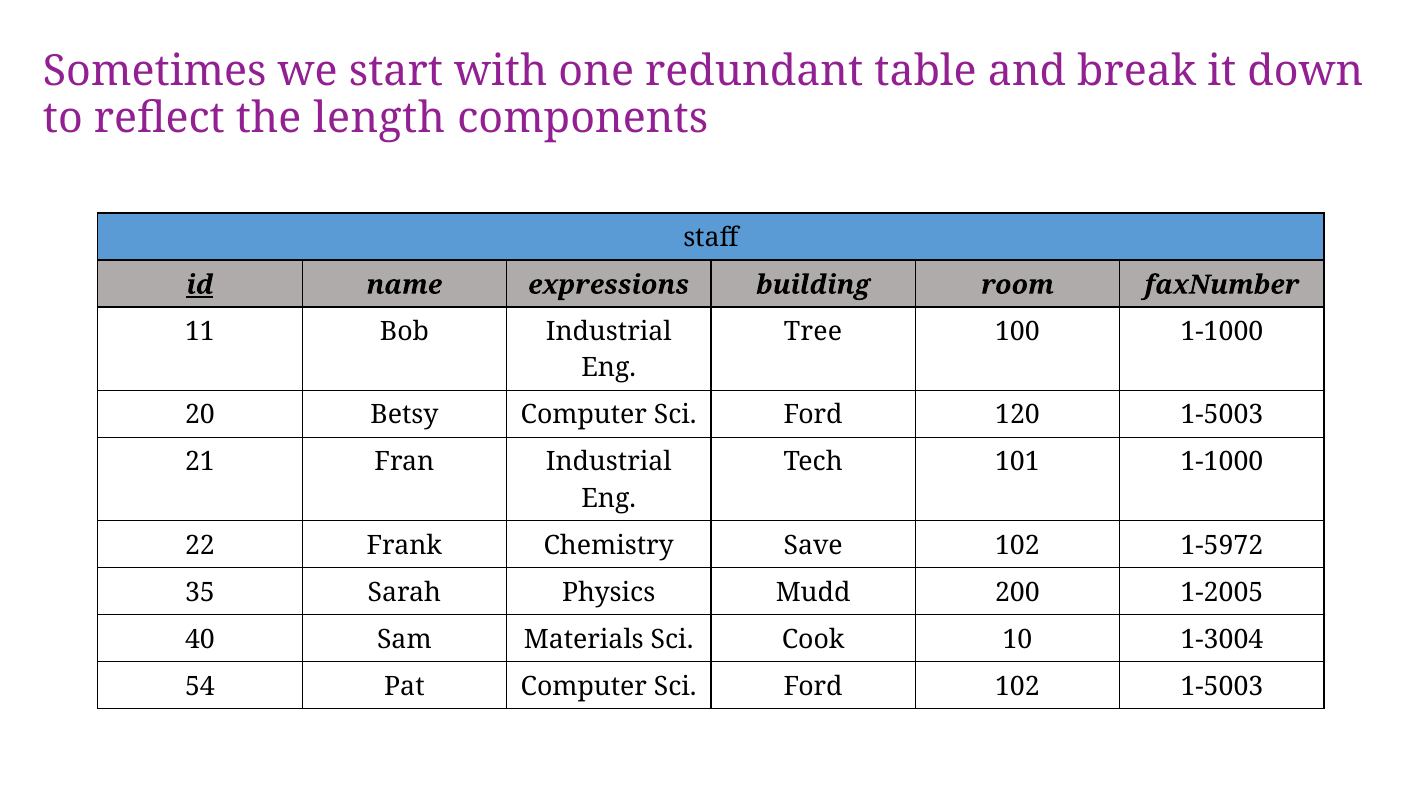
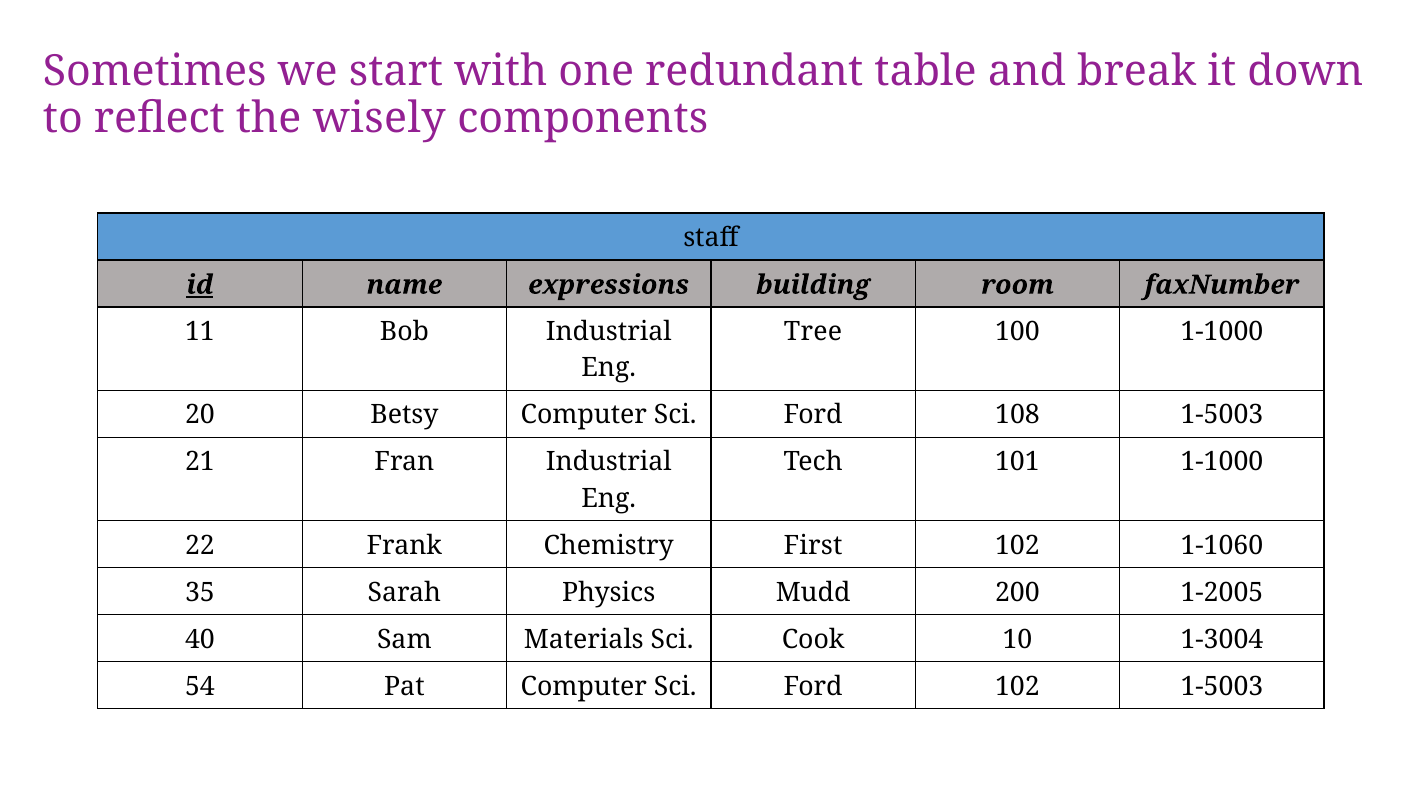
length: length -> wisely (379, 118)
120: 120 -> 108 (1018, 415)
Save: Save -> First (813, 545)
1-5972: 1-5972 -> 1-1060 (1222, 545)
